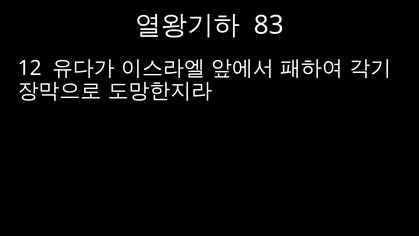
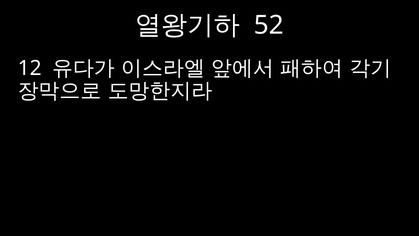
83: 83 -> 52 (269, 25)
